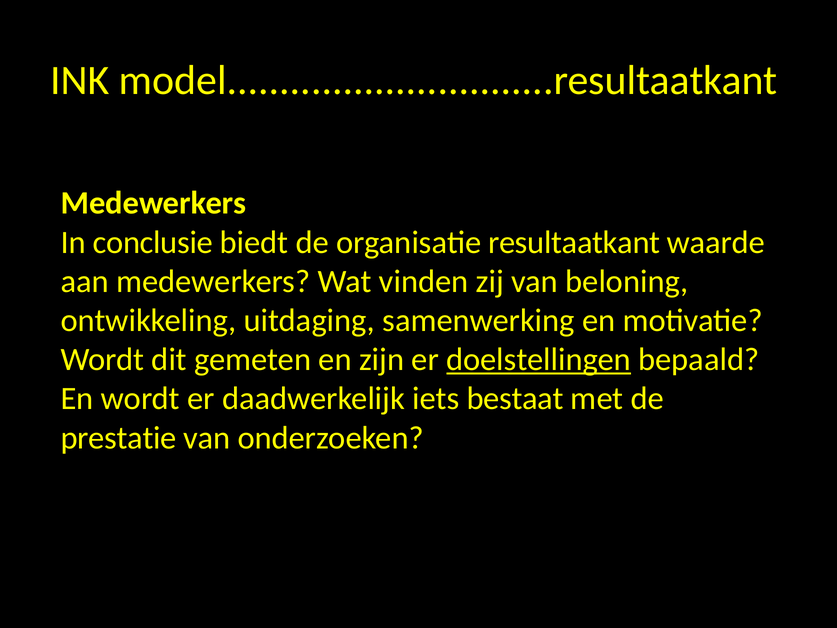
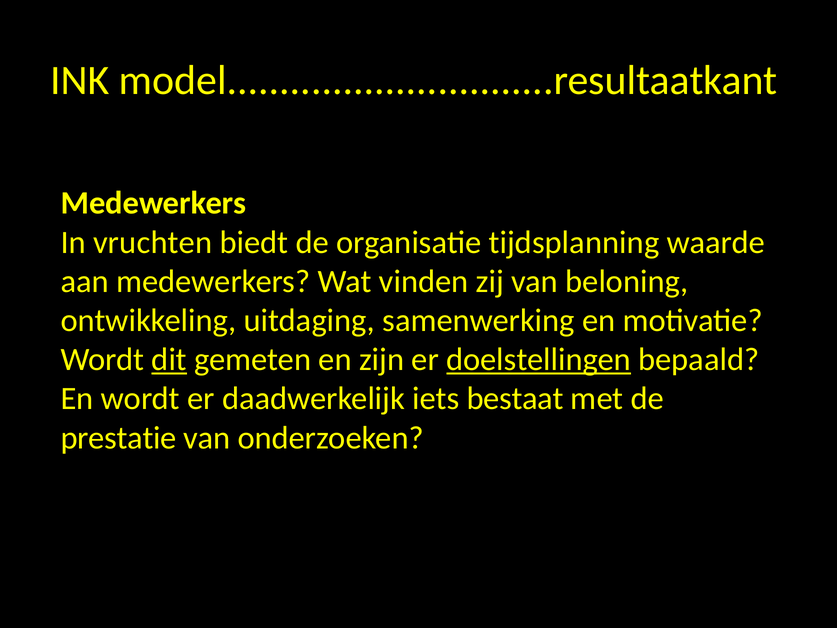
conclusie: conclusie -> vruchten (153, 242)
resultaatkant: resultaatkant -> tijdsplanning (574, 242)
dit underline: none -> present (169, 359)
